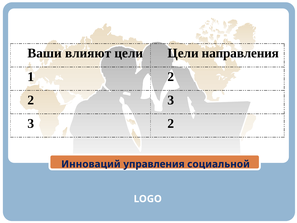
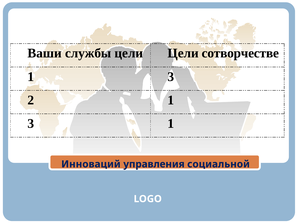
влияют: влияют -> службы (88, 53)
направления: направления -> сотворчестве (240, 53)
2: 2 -> 3 (171, 77)
2 3: 3 -> 1 (171, 100)
3 2: 2 -> 1 (171, 123)
